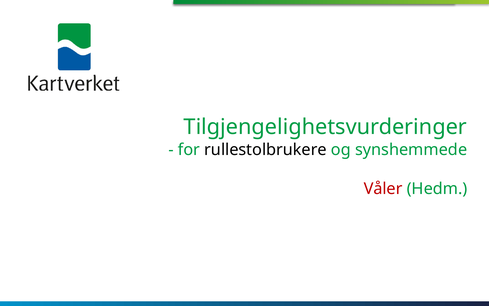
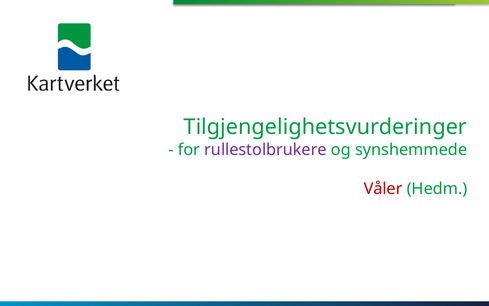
rullestolbrukere colour: black -> purple (265, 149)
